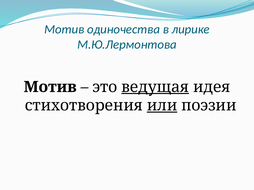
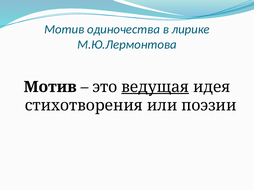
или underline: present -> none (162, 106)
